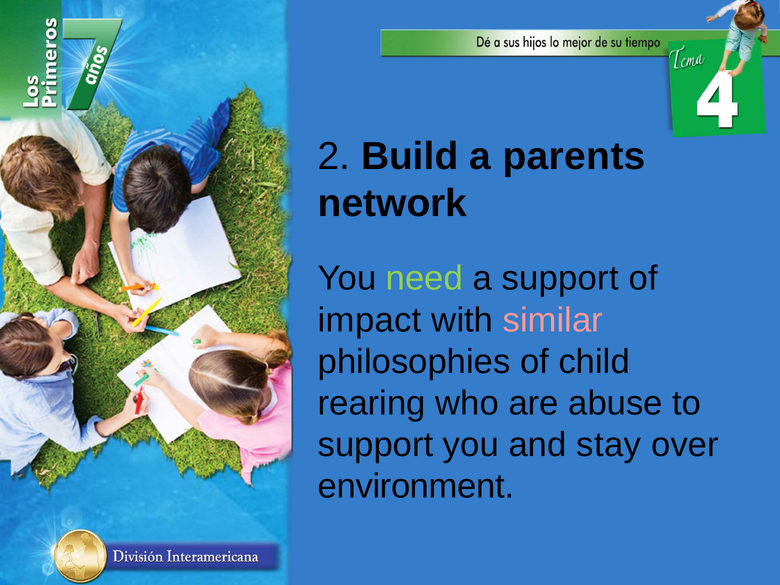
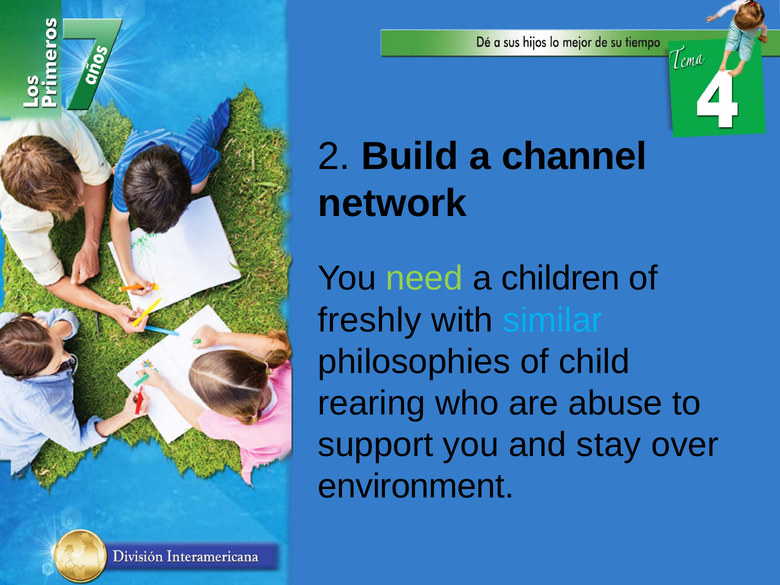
parents: parents -> channel (574, 157)
a support: support -> children (561, 278)
impact: impact -> freshly (370, 320)
similar colour: pink -> light blue (553, 320)
